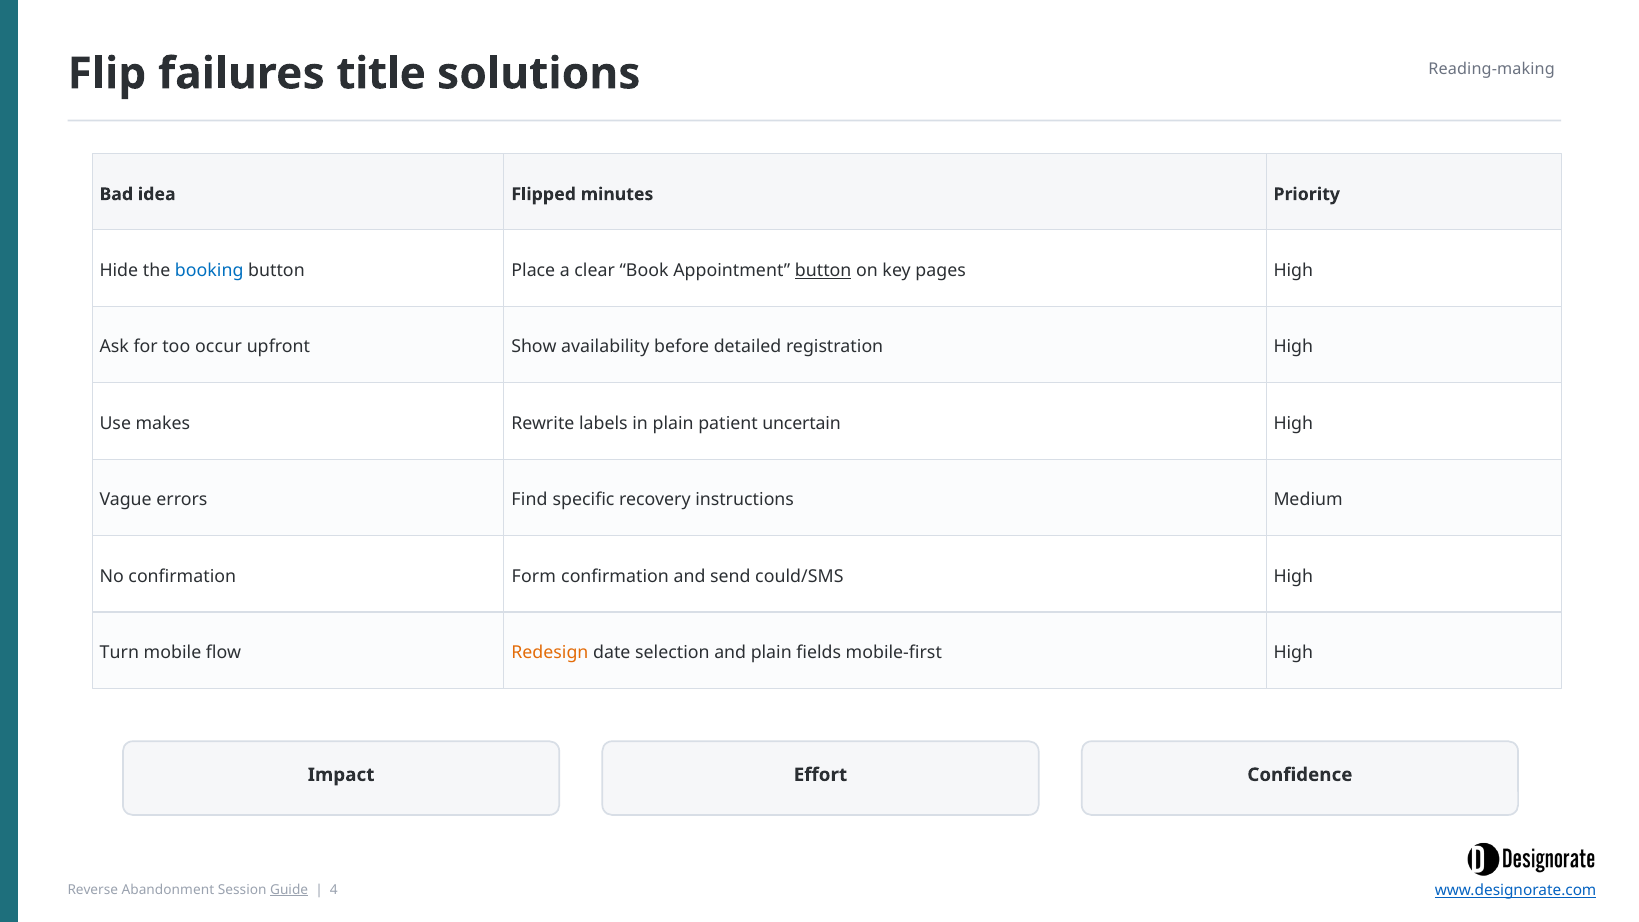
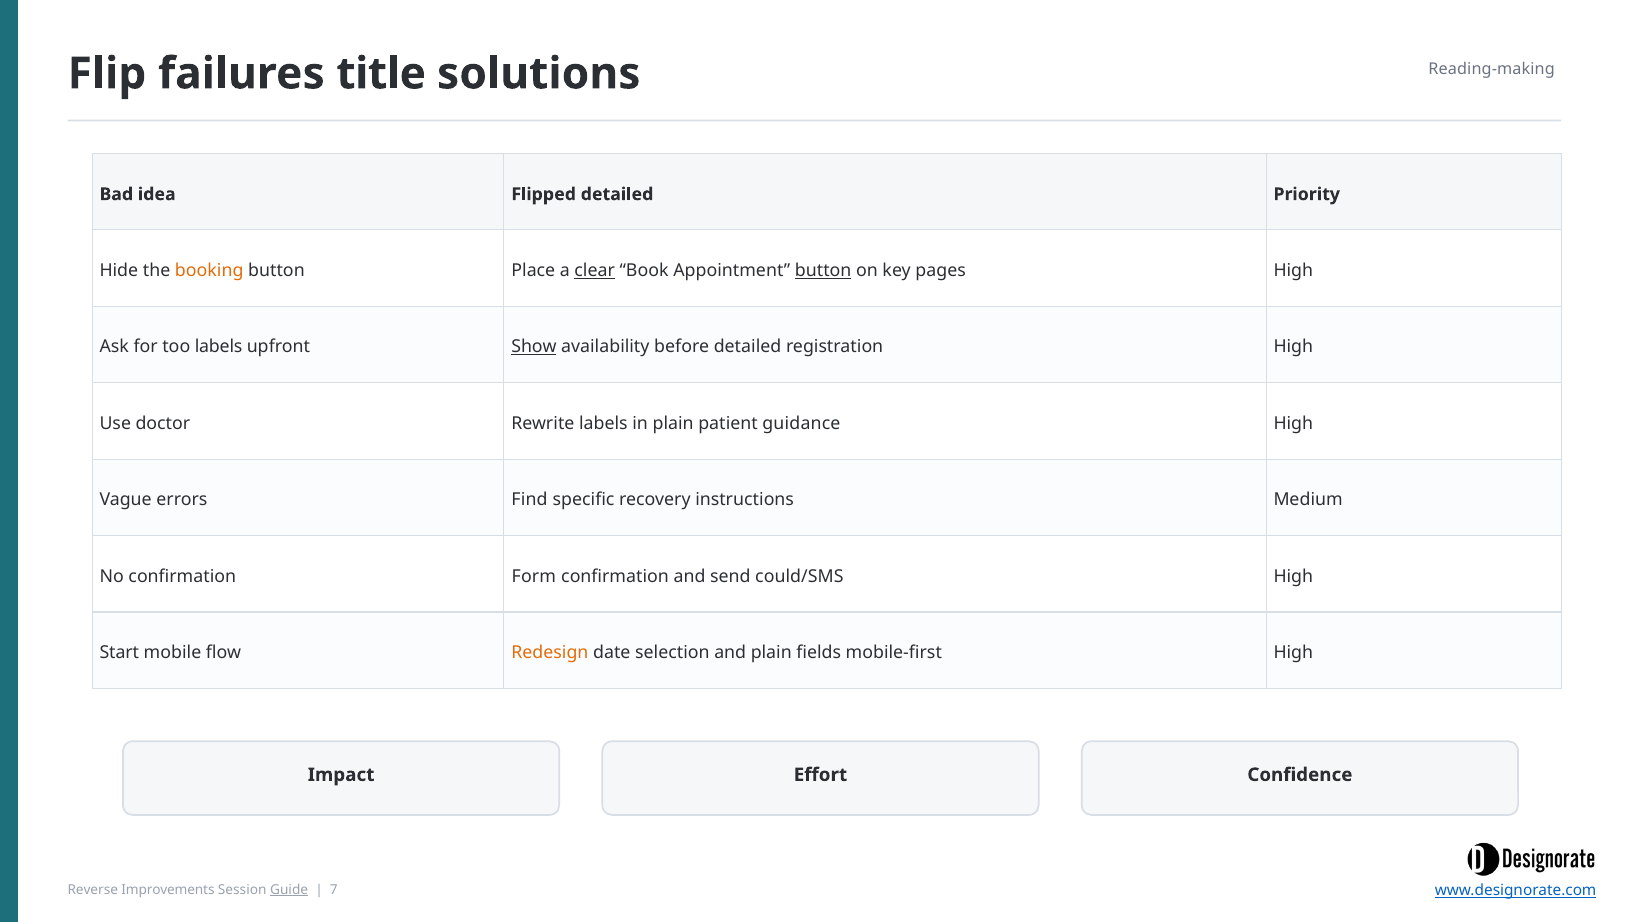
Flipped minutes: minutes -> detailed (617, 194)
booking colour: blue -> orange (209, 271)
clear underline: none -> present (595, 271)
too occur: occur -> labels (219, 347)
Show underline: none -> present (534, 347)
makes: makes -> doctor (163, 423)
uncertain: uncertain -> guidance (801, 423)
Turn: Turn -> Start (119, 653)
Abandonment: Abandonment -> Improvements (168, 890)
4: 4 -> 7 (334, 890)
